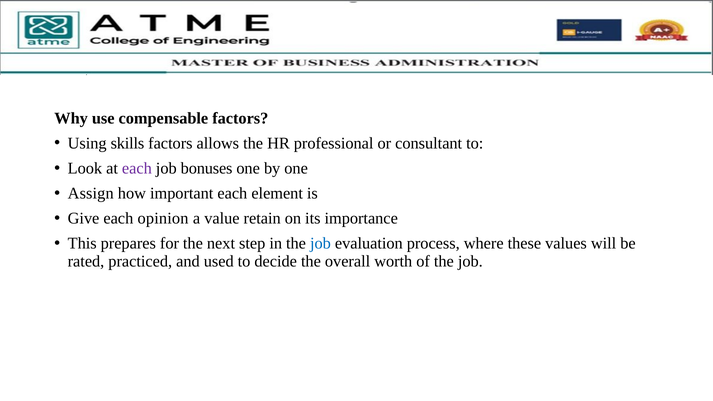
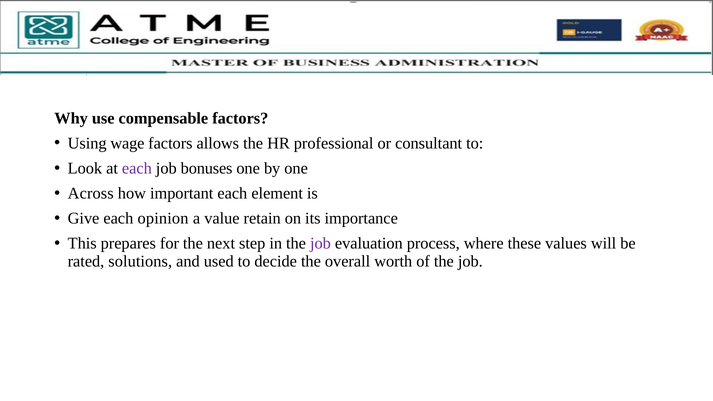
skills: skills -> wage (127, 143)
Assign: Assign -> Across (91, 193)
job colour: blue -> purple (320, 244)
practiced: practiced -> solutions (140, 261)
